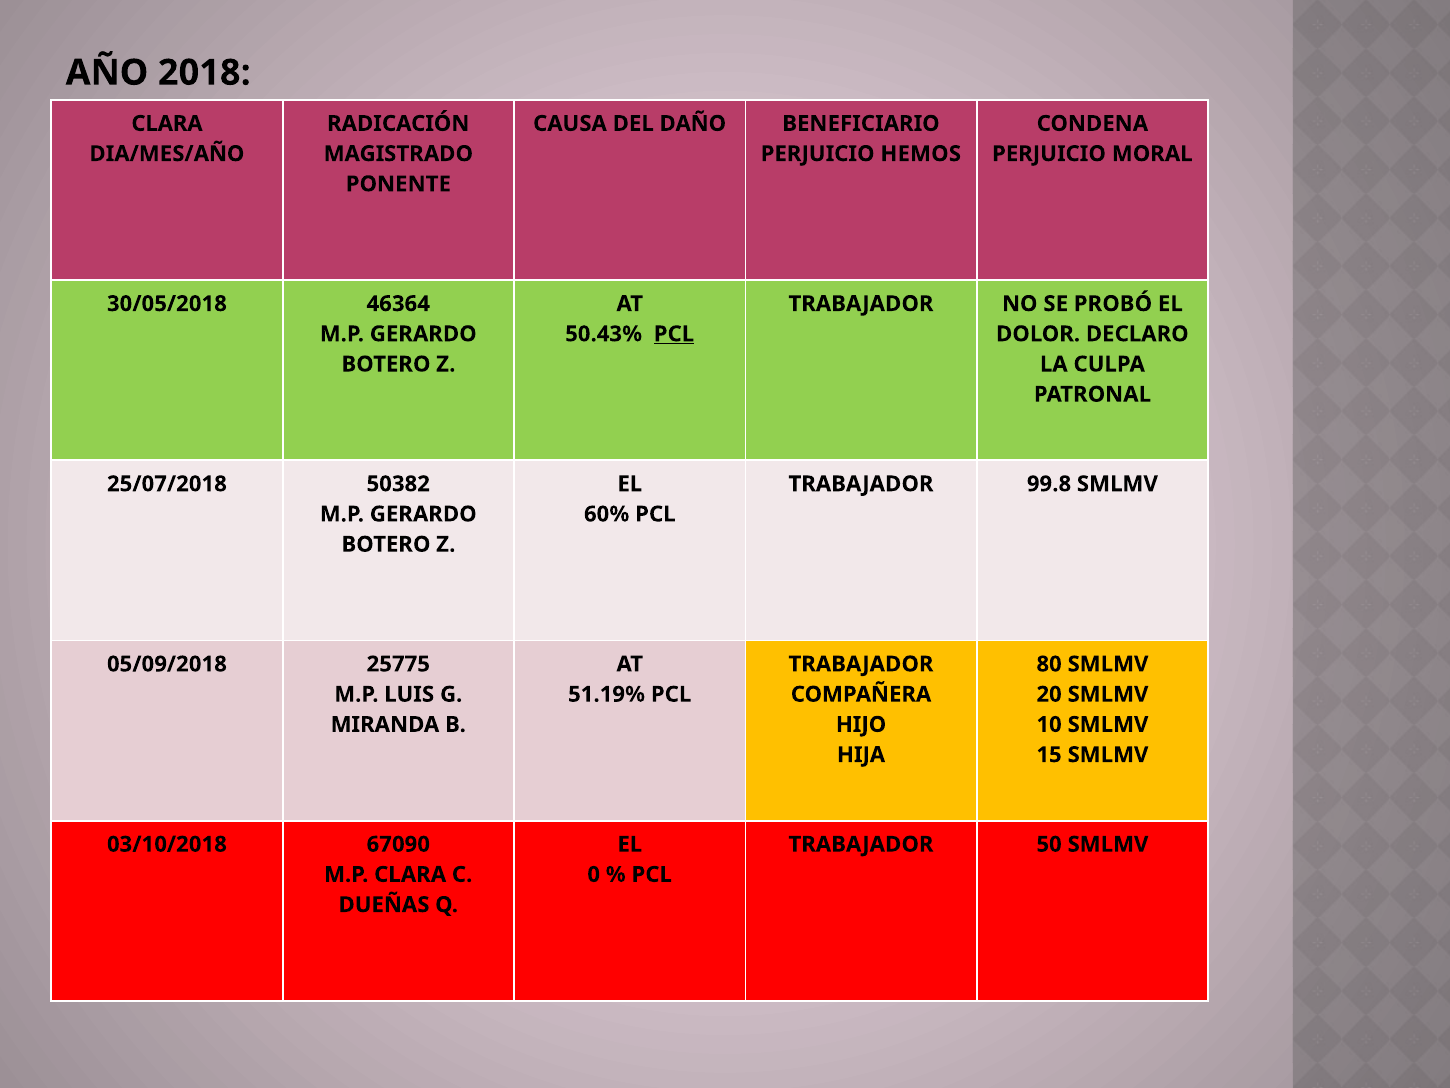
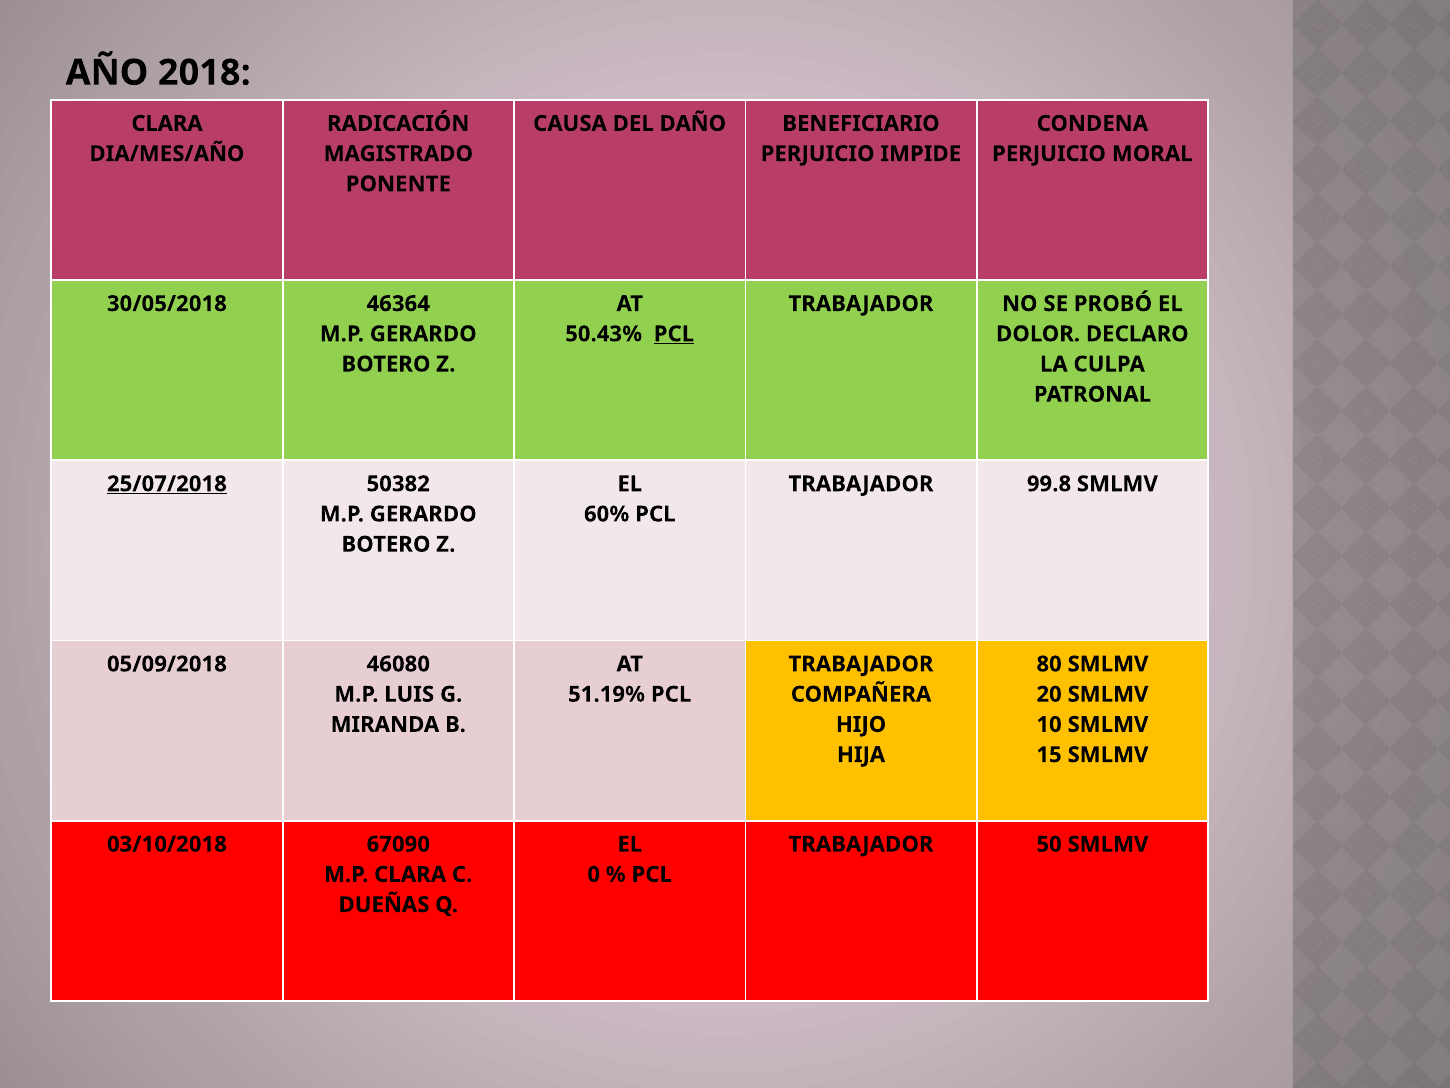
HEMOS: HEMOS -> IMPIDE (921, 154)
25/07/2018 underline: none -> present (167, 484)
25775: 25775 -> 46080 (398, 664)
